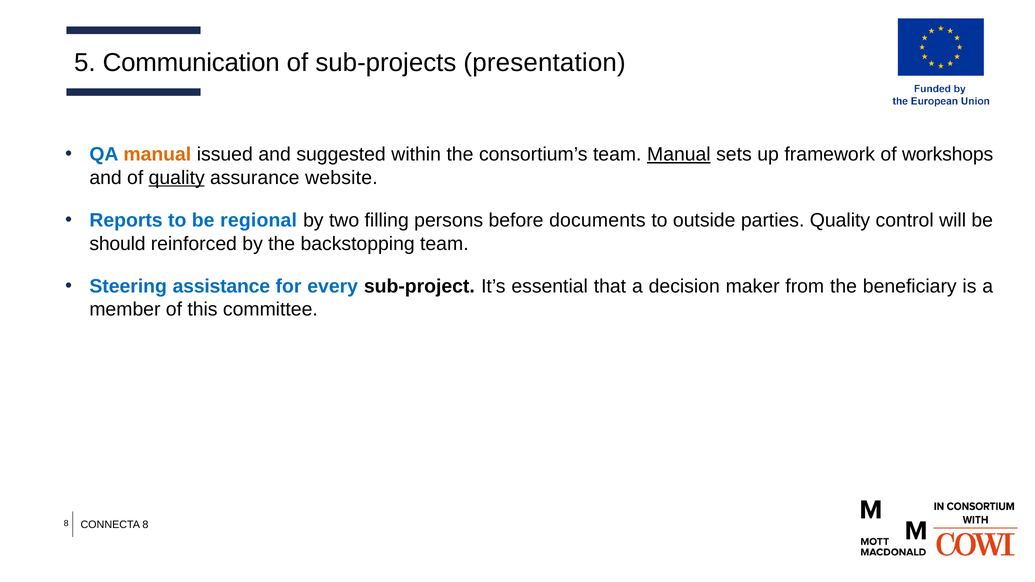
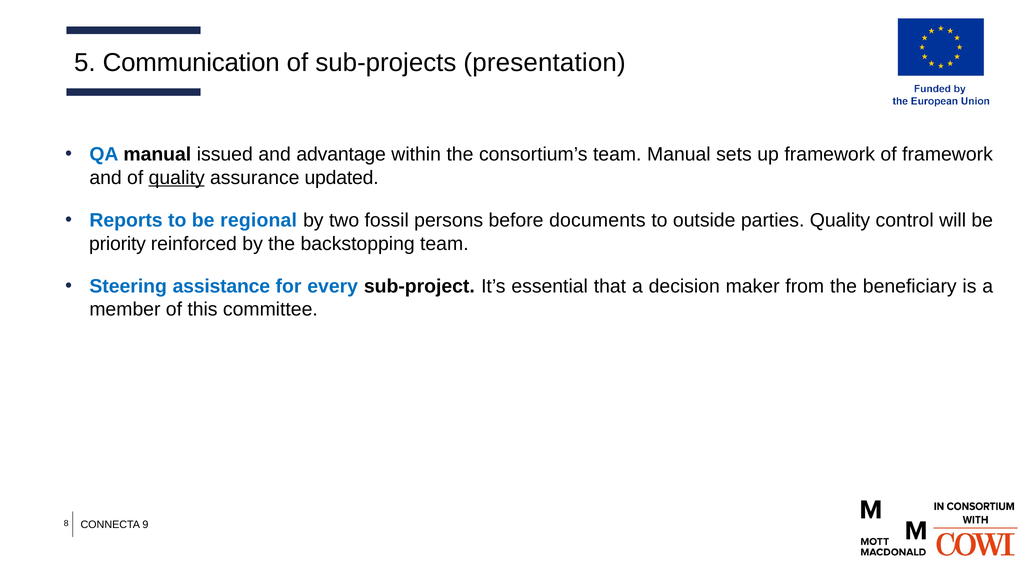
manual colour: orange -> black (157, 154)
suggested: suggested -> advantage (341, 154)
Manual underline: present -> none (679, 154)
of workshops: workshops -> framework (948, 154)
website: website -> updated (342, 178)
filling: filling -> fossil (387, 220)
should: should -> priority (117, 244)
CONNECTA 8: 8 -> 9 (145, 525)
